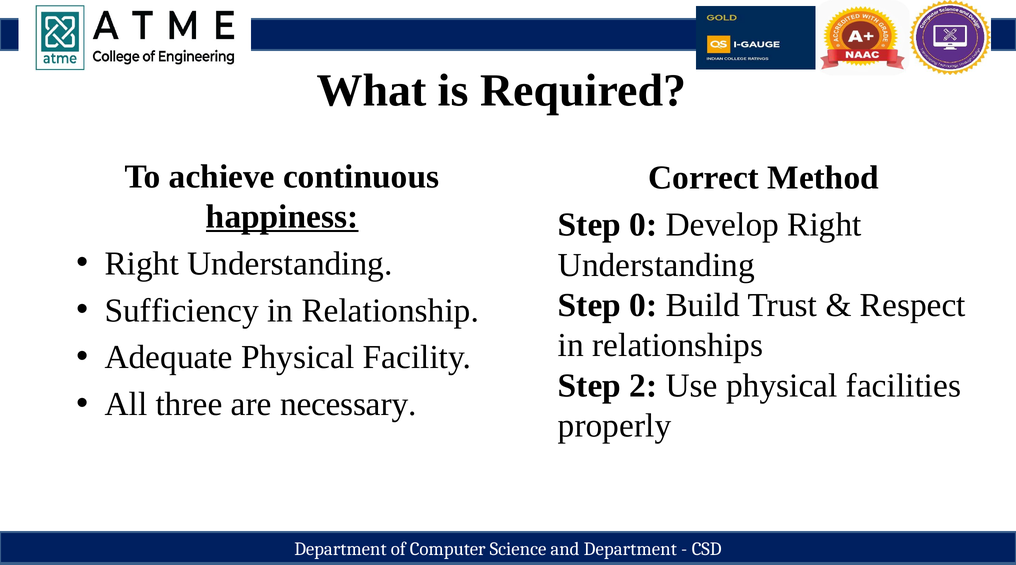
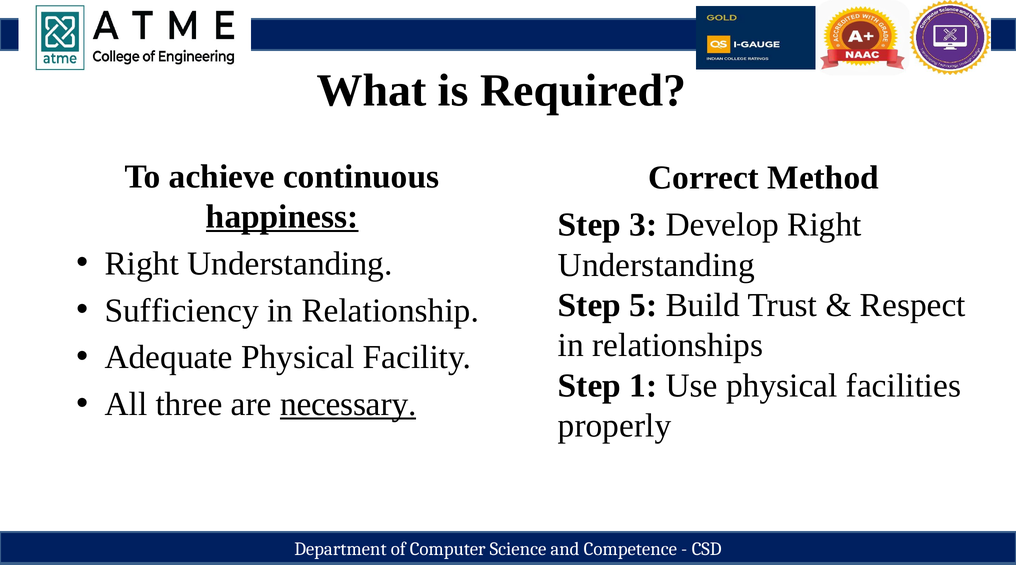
0: 0 -> 3 (643, 225)
0: 0 -> 5 (643, 305)
2: 2 -> 1 (643, 385)
necessary underline: none -> present (348, 404)
and Department: Department -> Competence (630, 548)
